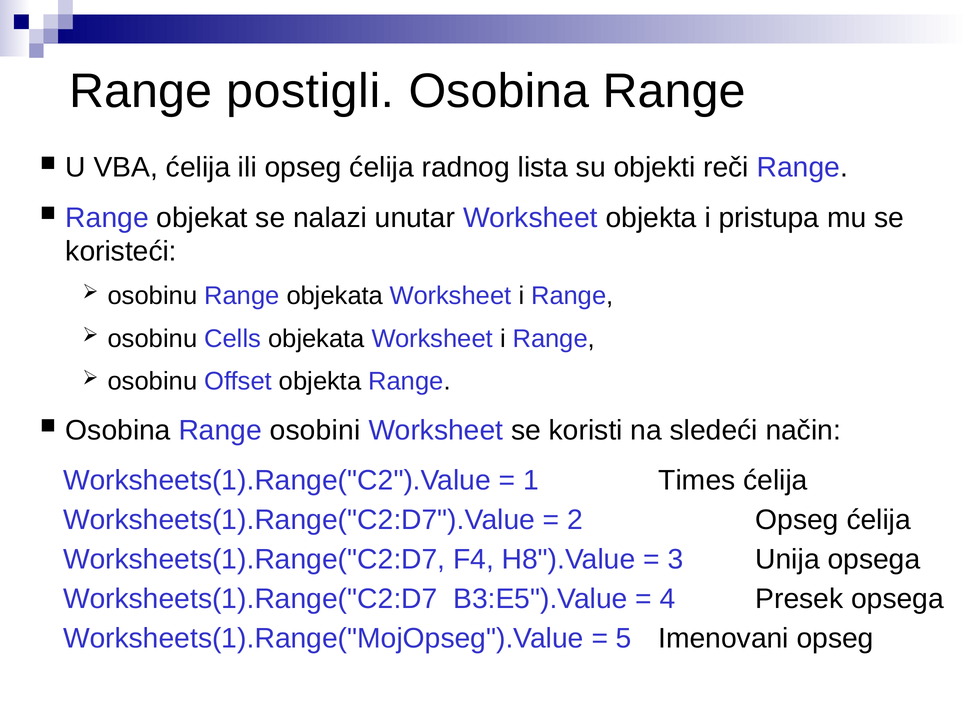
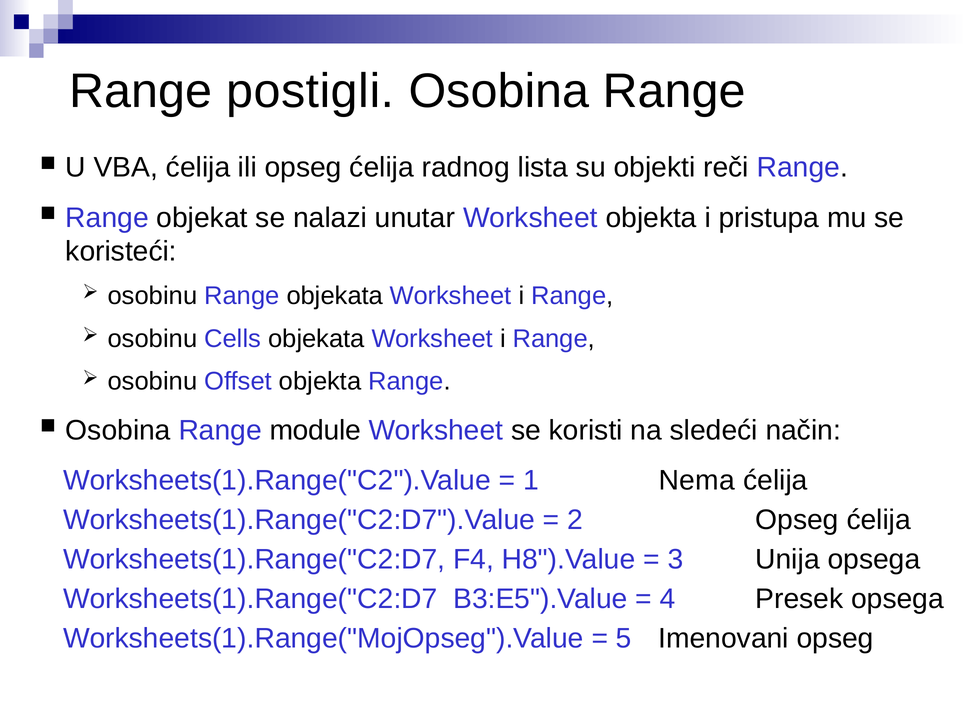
osobini: osobini -> module (315, 430)
Times: Times -> Nema (697, 481)
